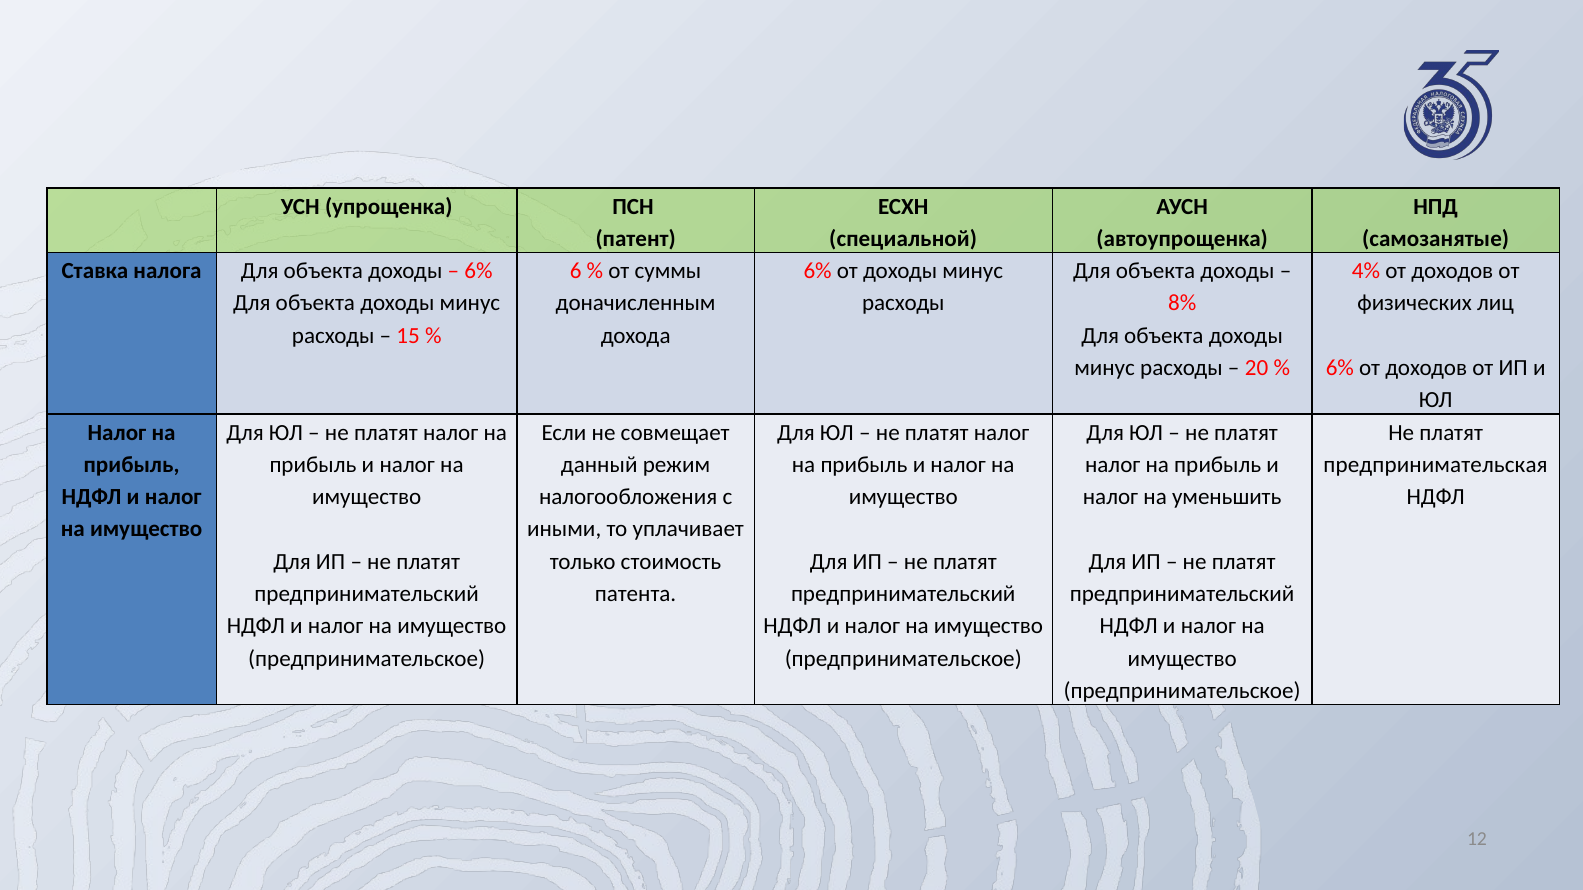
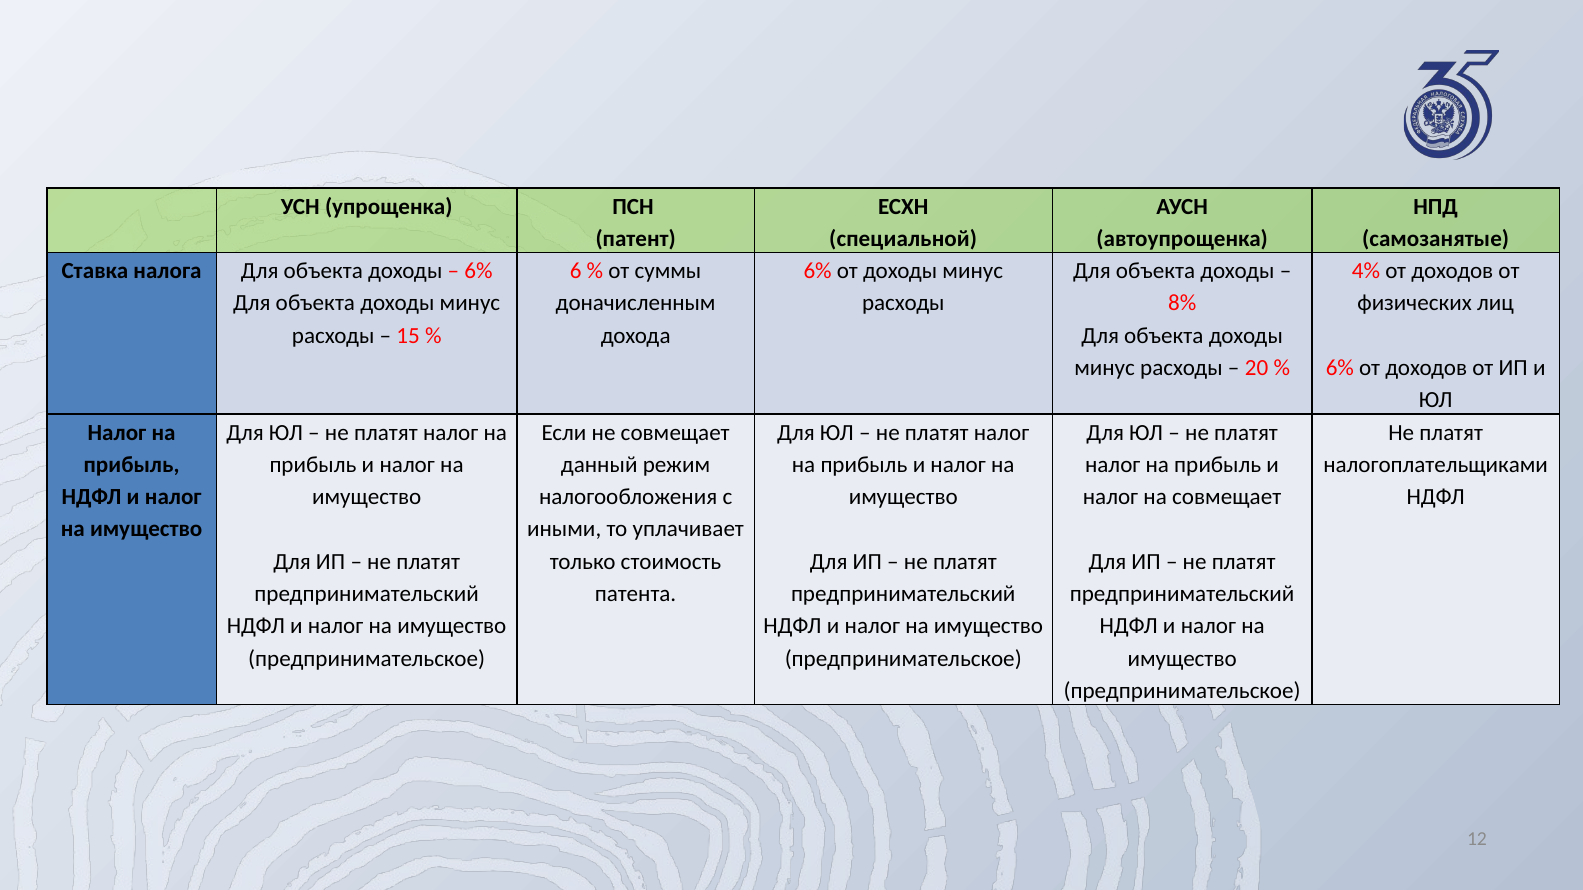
предпринимательская: предпринимательская -> налогоплательщиками (1436, 465)
на уменьшить: уменьшить -> совмещает (1227, 497)
